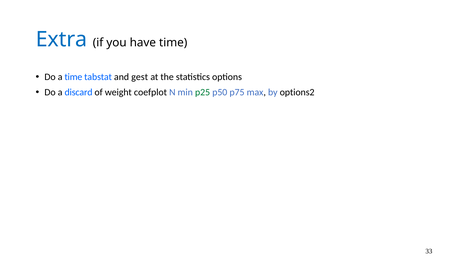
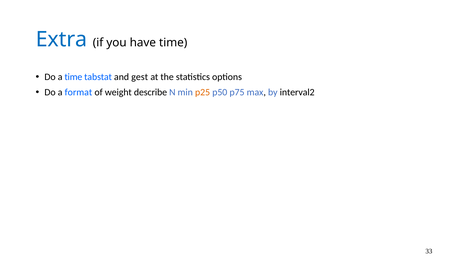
discard: discard -> format (78, 92)
coefplot: coefplot -> describe (151, 92)
p25 colour: green -> orange (203, 92)
options2: options2 -> interval2 (297, 92)
